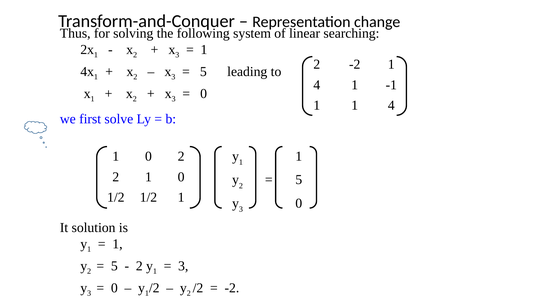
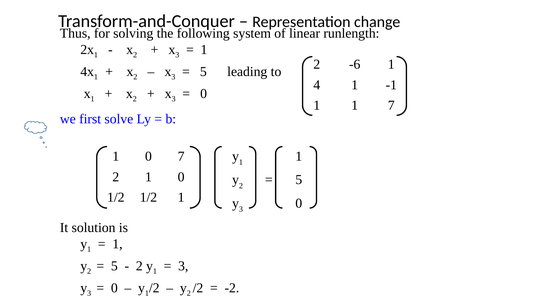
searching: searching -> runlength (351, 33)
2 -2: -2 -> -6 (355, 64)
1 1 4: 4 -> 7 (391, 105)
1 0 2: 2 -> 7 (181, 156)
